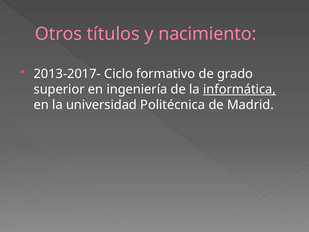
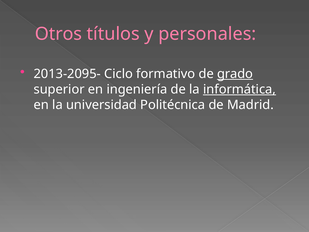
nacimiento: nacimiento -> personales (207, 34)
2013-2017-: 2013-2017- -> 2013-2095- (67, 74)
grado underline: none -> present (235, 74)
